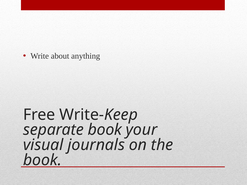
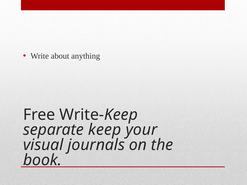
separate book: book -> keep (105, 130)
